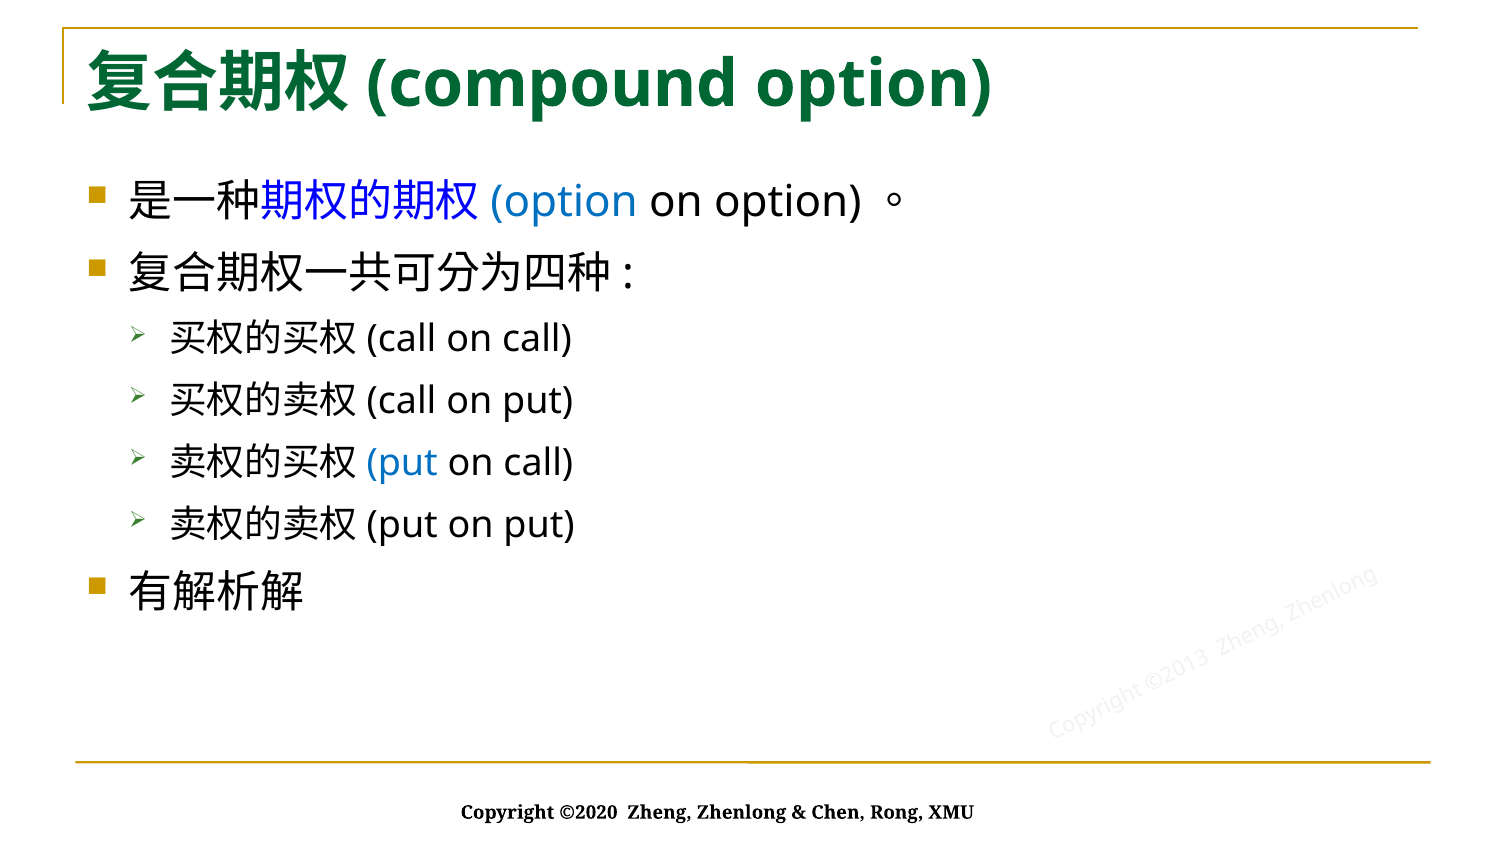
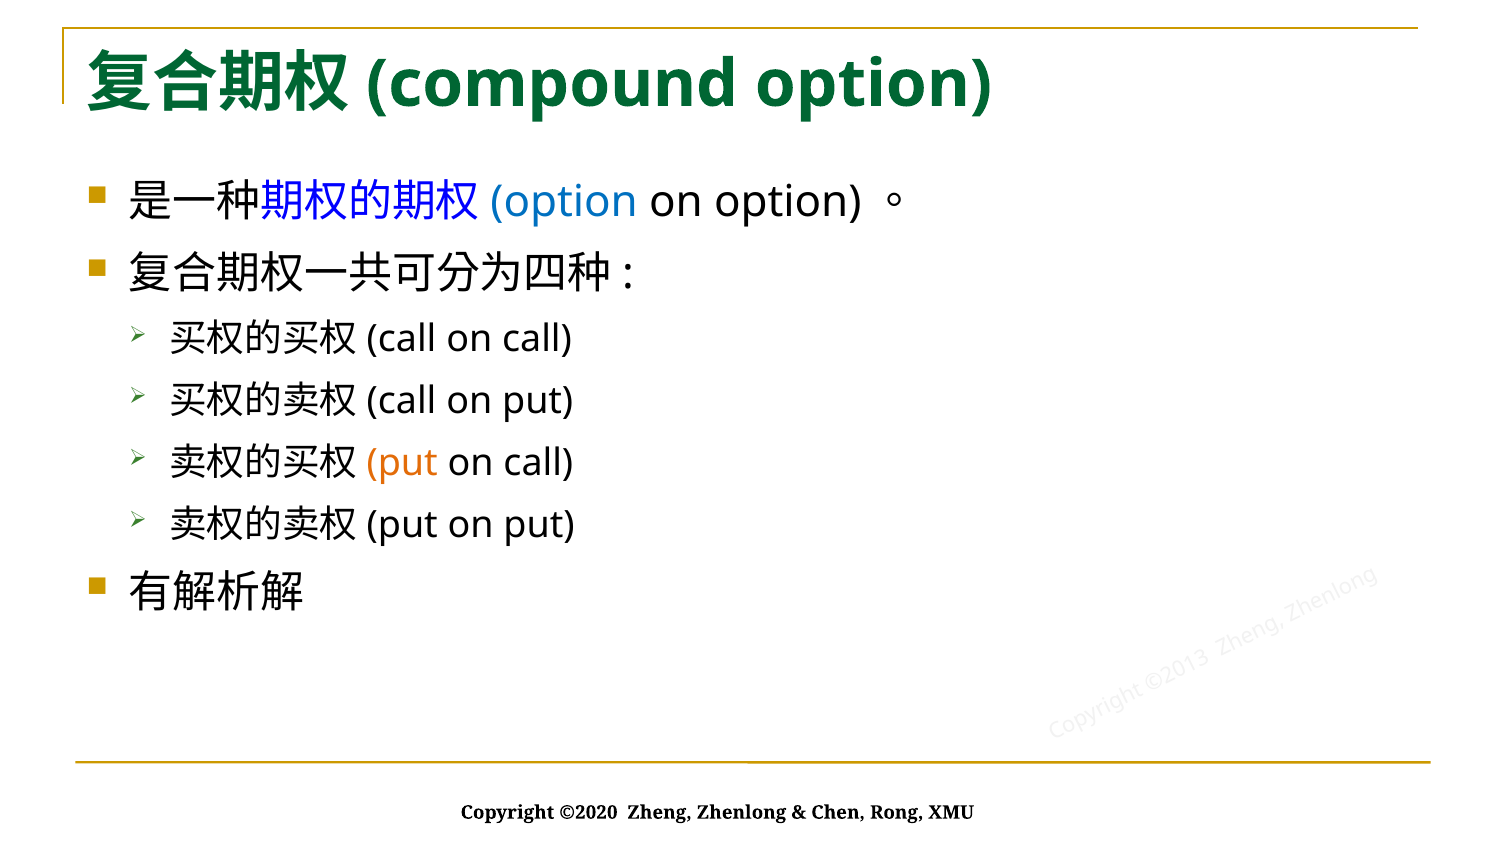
put colour: blue -> orange (402, 463)
